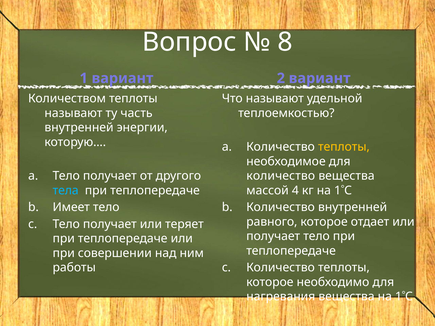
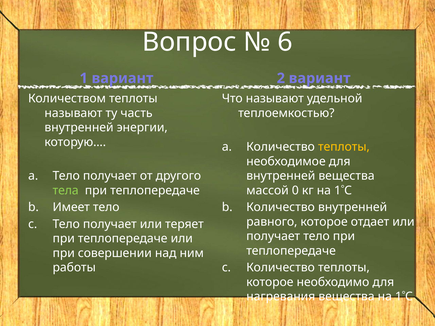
8: 8 -> 6 (285, 42)
количество: количество -> внутренней (281, 176)
тела colour: light blue -> light green (66, 190)
4: 4 -> 0 (295, 190)
